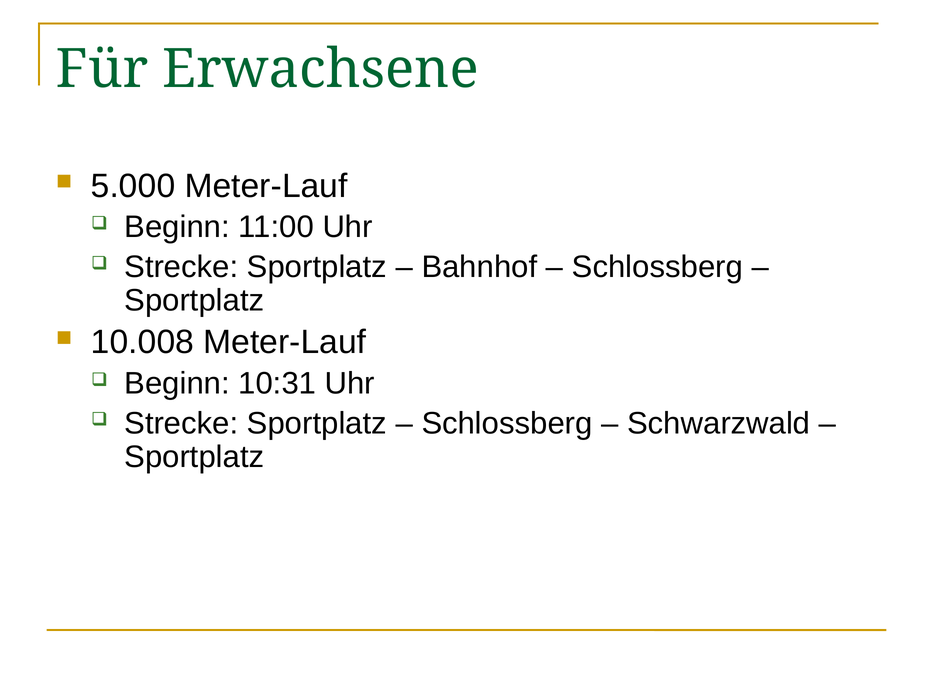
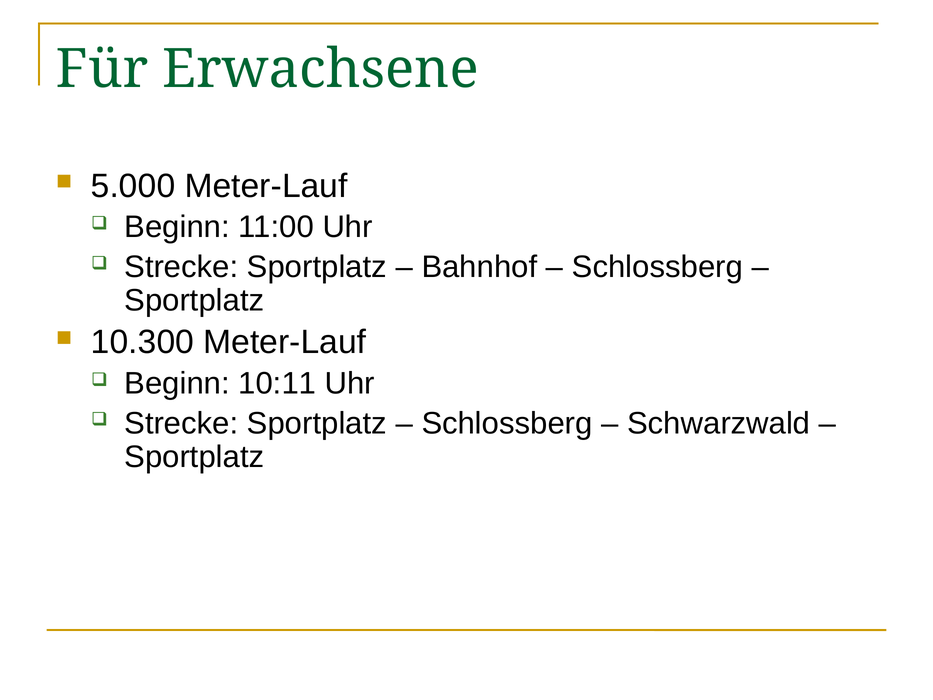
10.008: 10.008 -> 10.300 (142, 342)
10:31: 10:31 -> 10:11 (277, 383)
